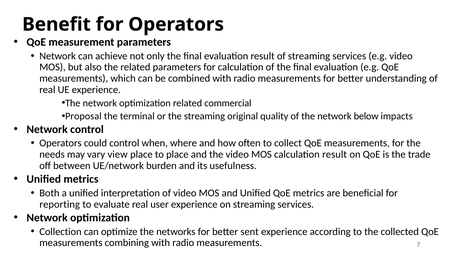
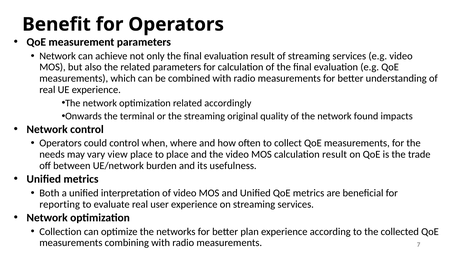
commercial: commercial -> accordingly (228, 103)
Proposal: Proposal -> Onwards (83, 116)
below: below -> found (366, 116)
sent: sent -> plan (250, 232)
